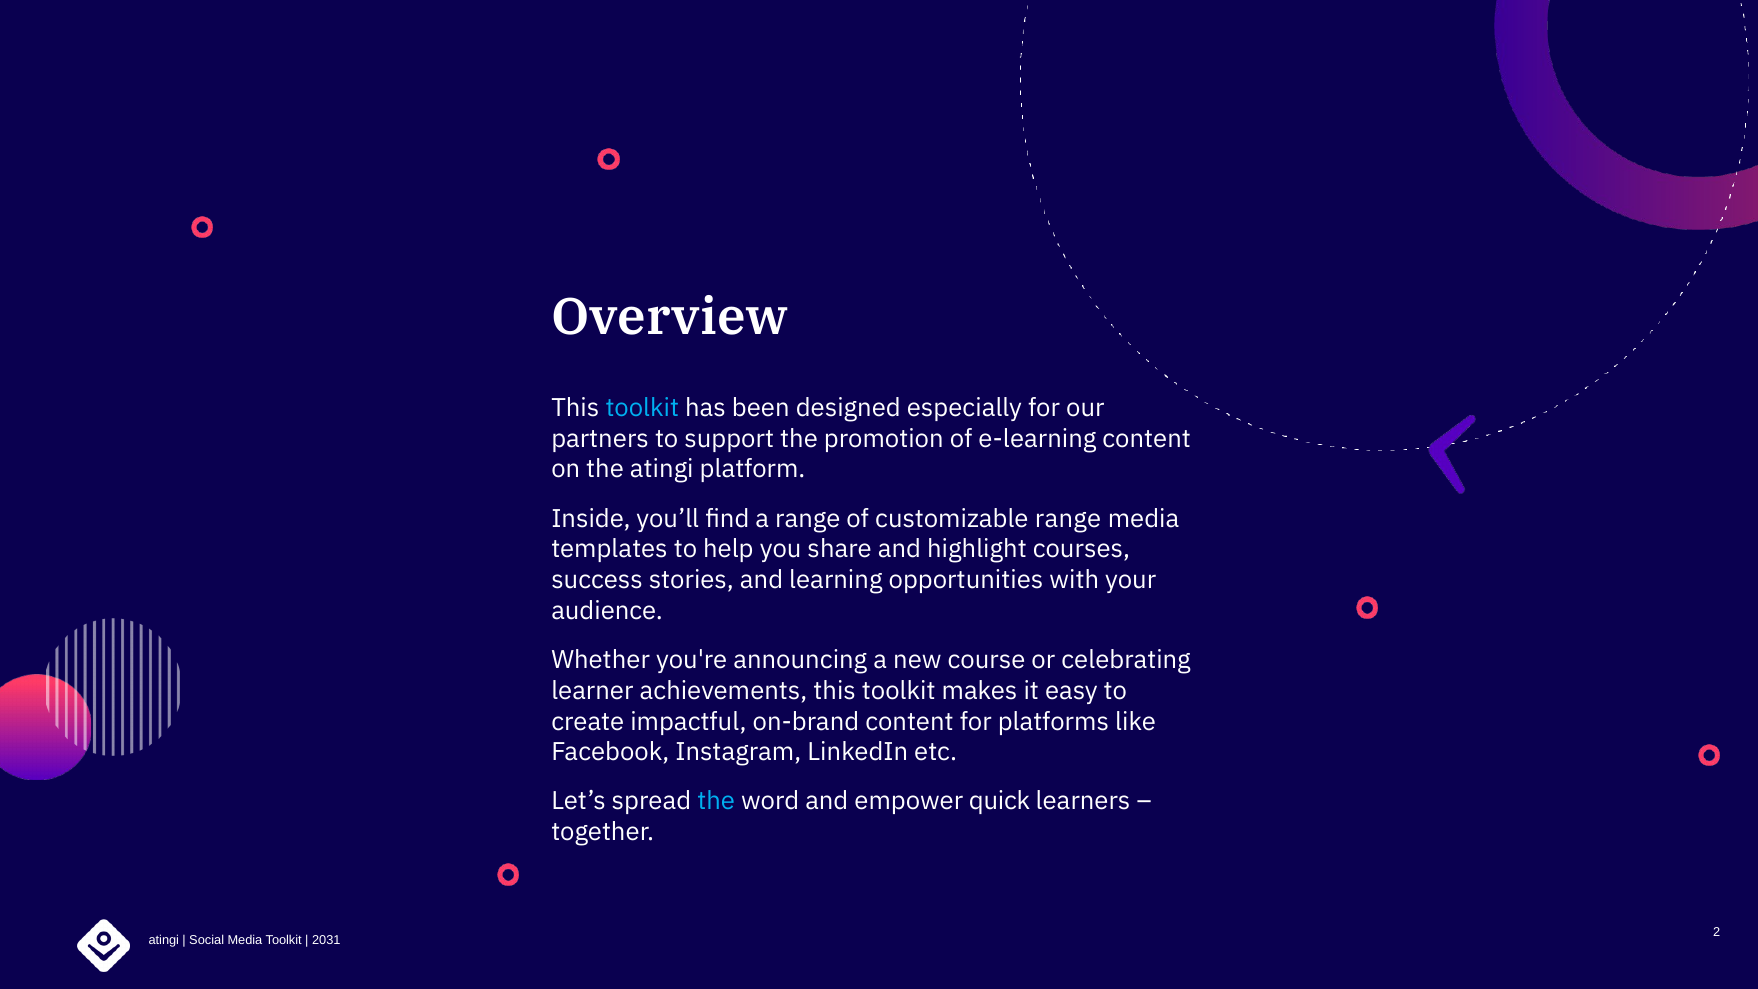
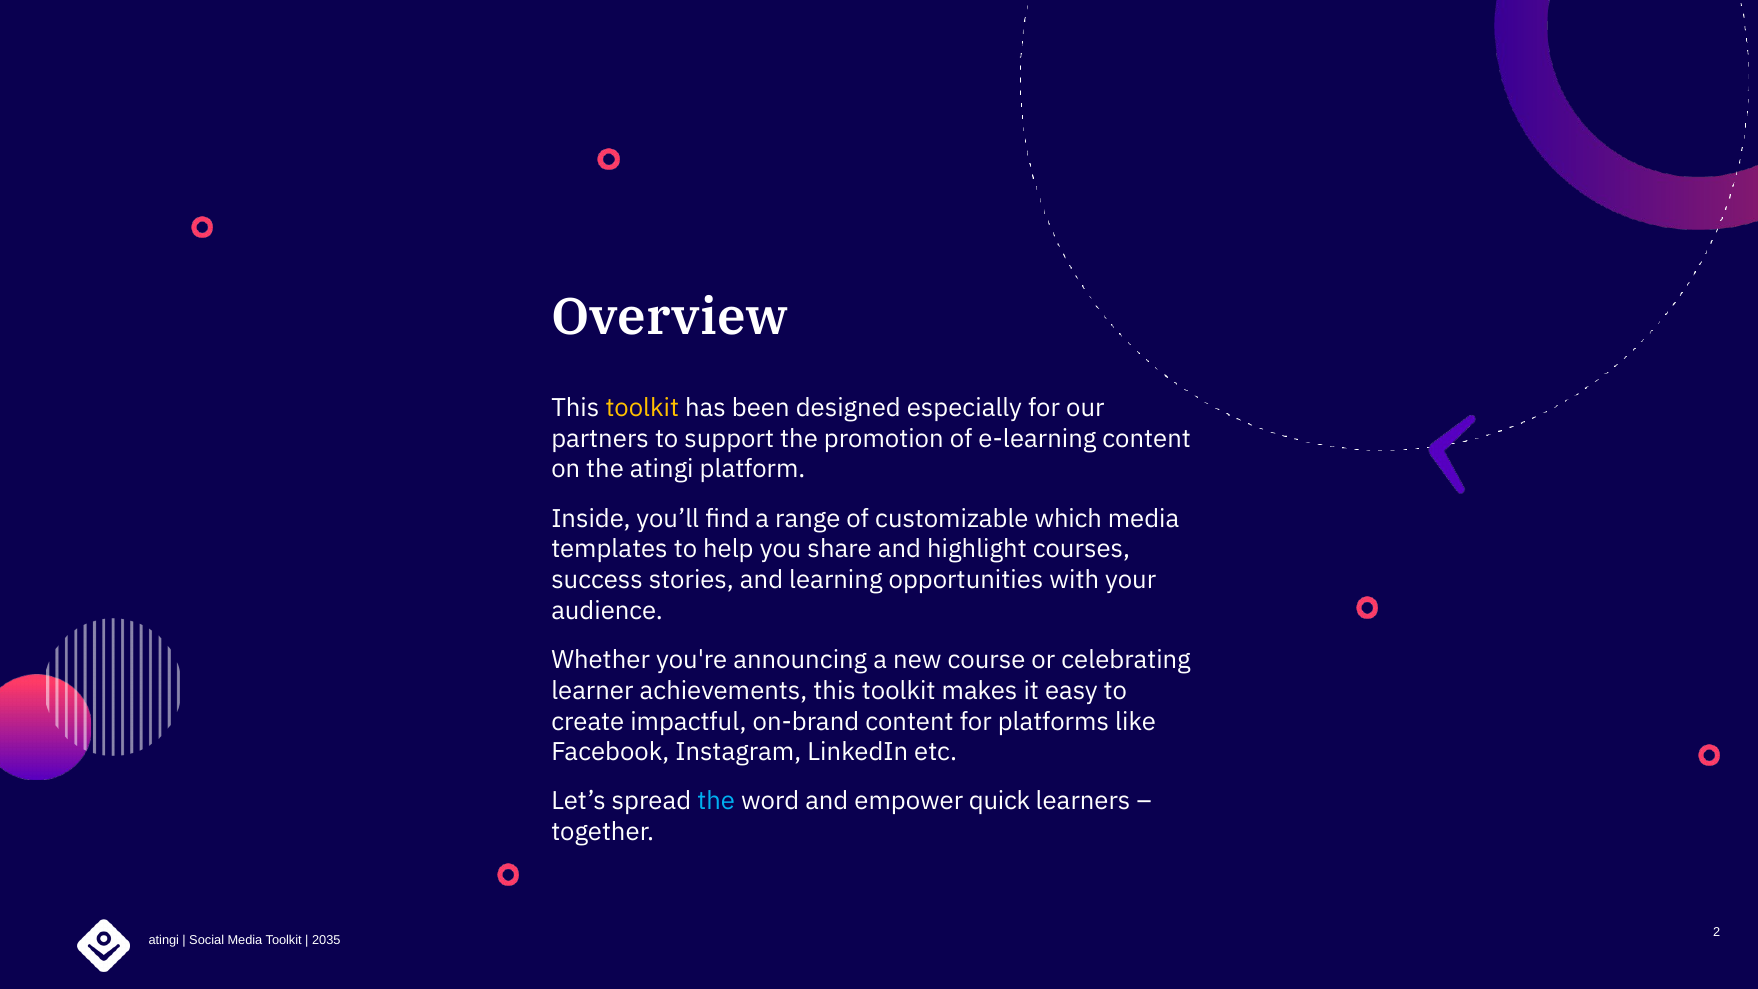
toolkit colour: light blue -> yellow (642, 408)
customizable range: range -> which (1068, 519)
2031: 2031 -> 2035 (326, 940)
